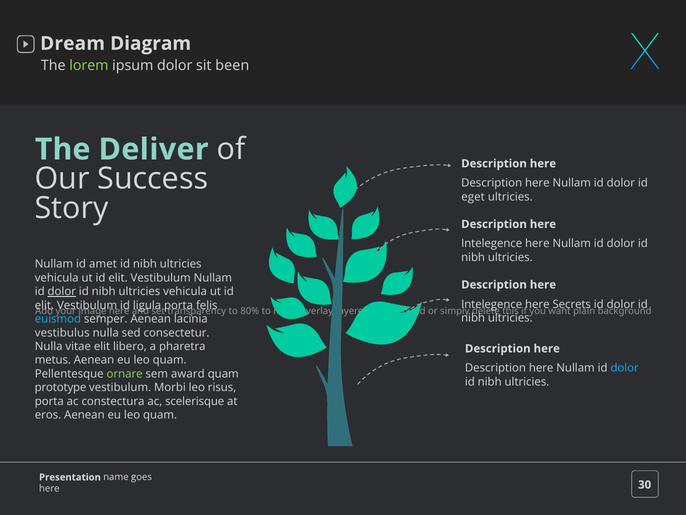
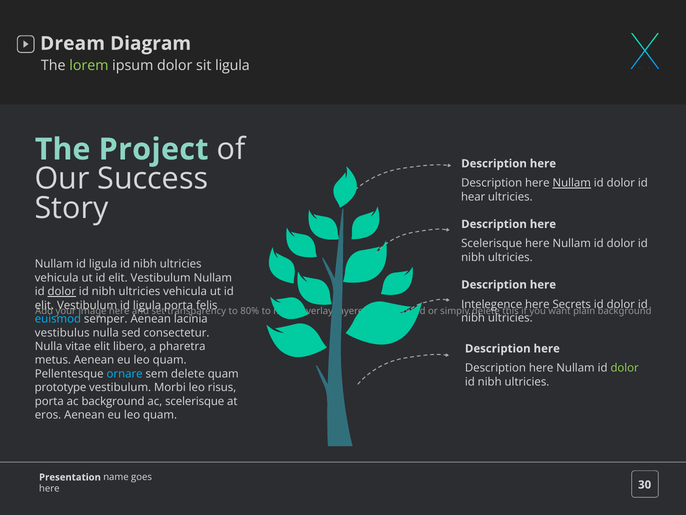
sit been: been -> ligula (232, 65)
Deliver: Deliver -> Project (154, 149)
Nullam underline: none -> present (572, 183)
eget: eget -> hear (473, 197)
Intelegence: Intelegence -> Scelerisque (492, 243)
Nullam id amet: amet -> ligula (103, 264)
dolor colour: light blue -> light green (625, 368)
ornare colour: light green -> light blue (125, 374)
sem award: award -> delete (188, 374)
ac constectura: constectura -> background (113, 401)
